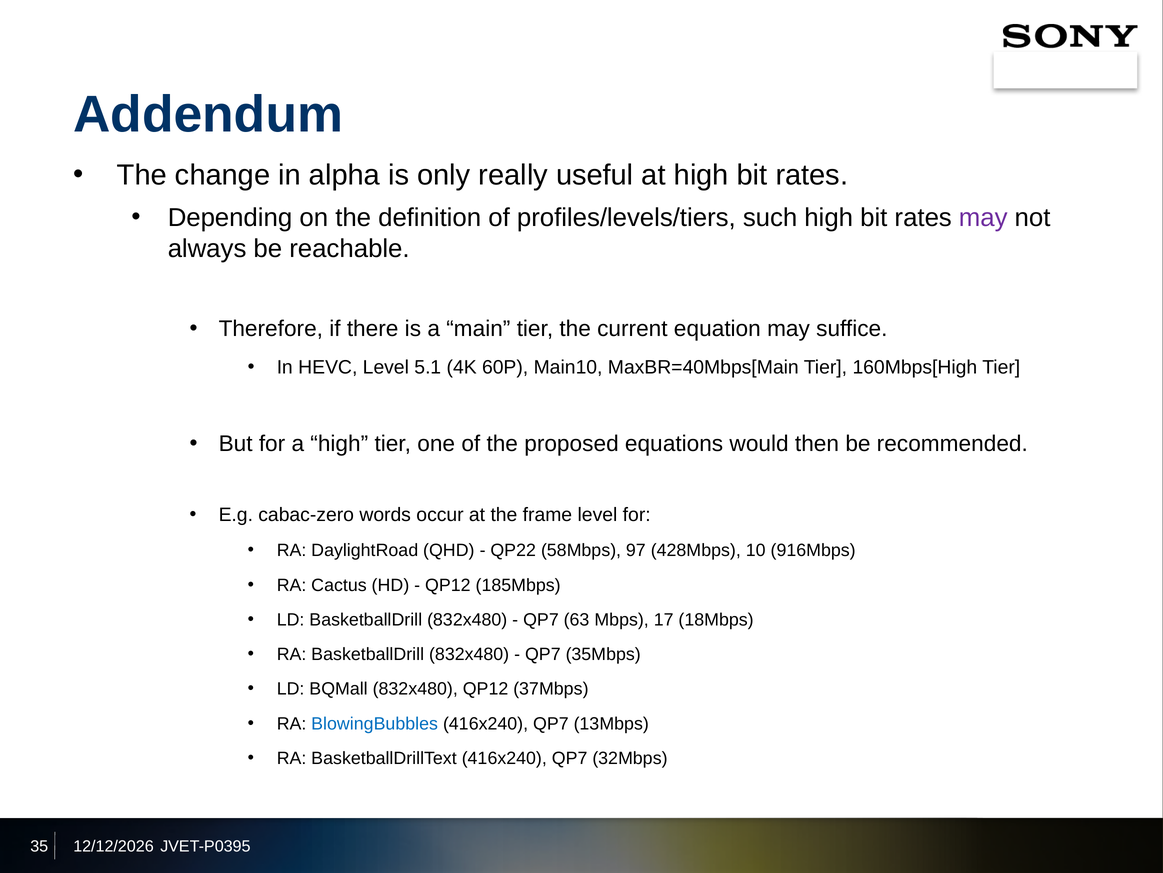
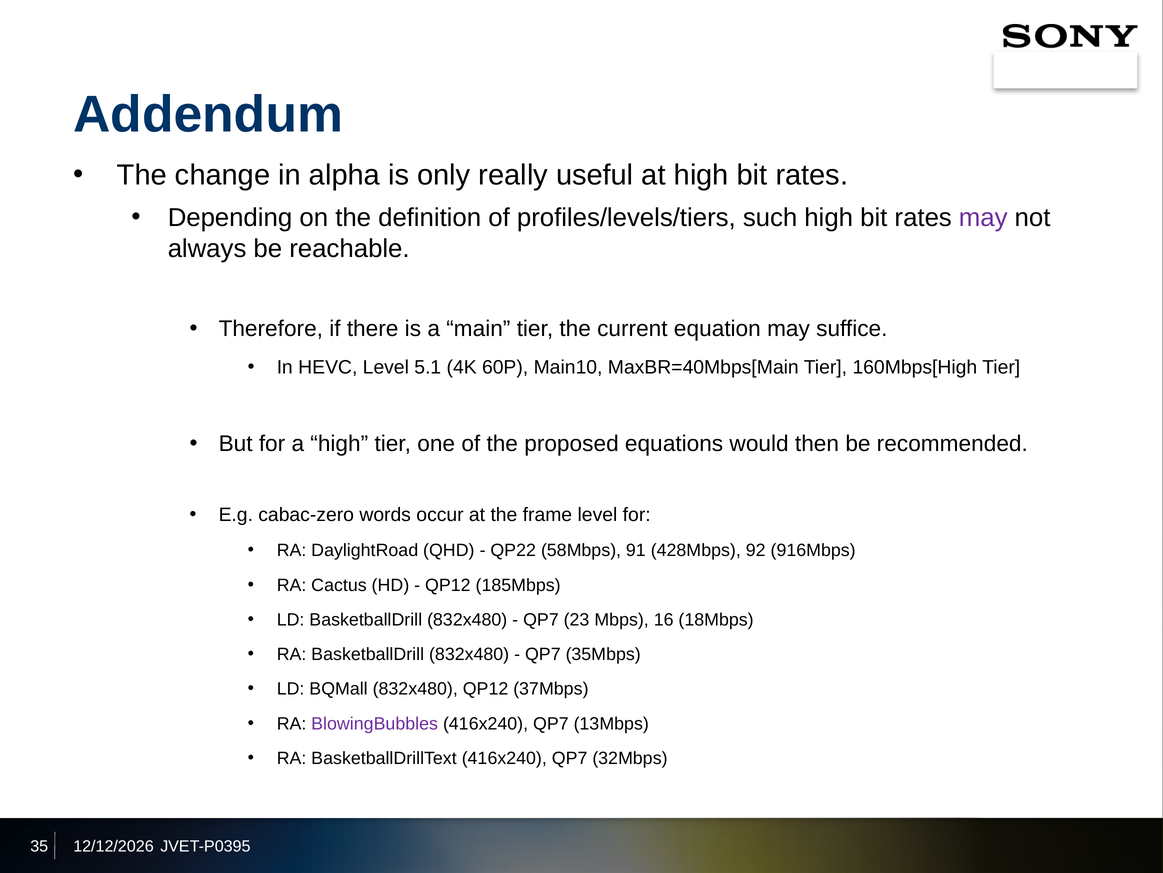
97: 97 -> 91 (636, 550)
10: 10 -> 92 (756, 550)
63: 63 -> 23 (576, 619)
17: 17 -> 16 (664, 619)
BlowingBubbles colour: blue -> purple (375, 723)
